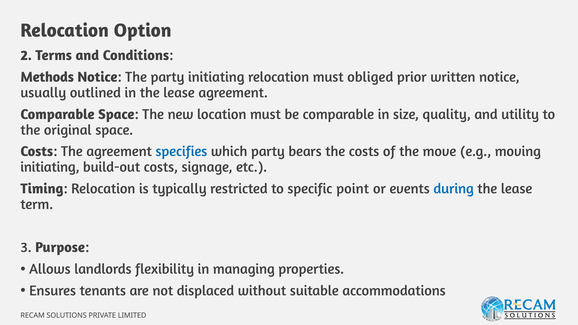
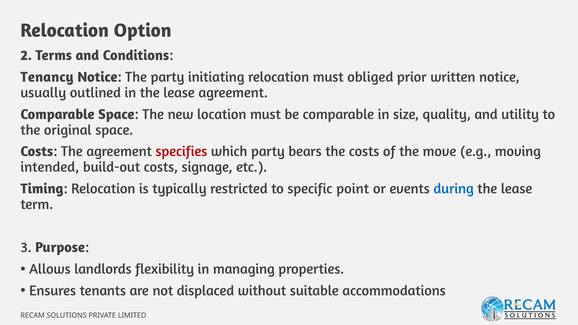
Methods: Methods -> Tenancy (47, 77)
specifies colour: blue -> red (181, 152)
initiating: initiating -> intended (50, 167)
